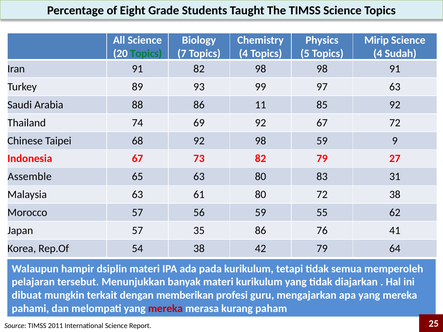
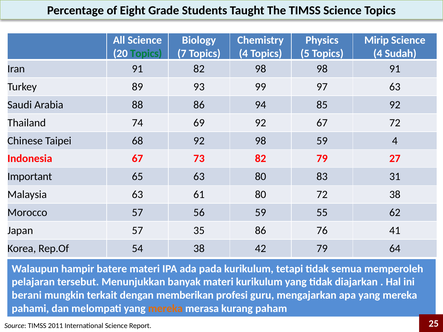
11: 11 -> 94 (261, 105)
59 9: 9 -> 4 (395, 141)
Assemble: Assemble -> Important (30, 177)
dsiplin: dsiplin -> batere (112, 269)
dibuat: dibuat -> berani (27, 295)
mereka colour: red -> orange (165, 309)
